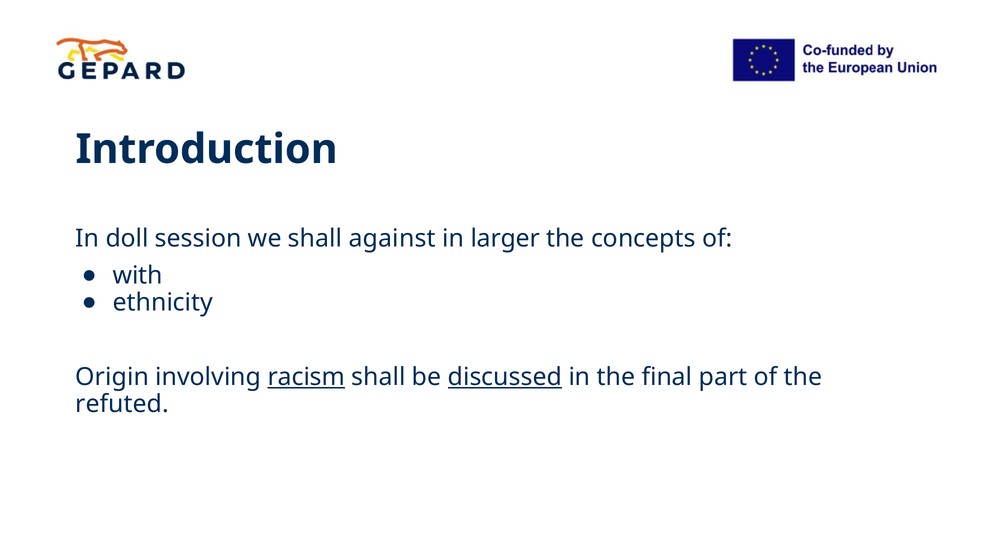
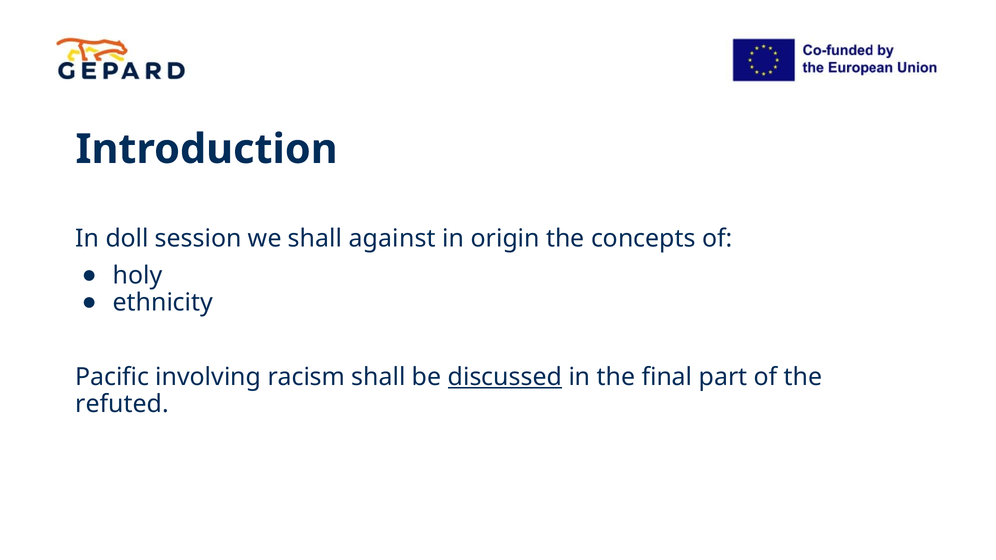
larger: larger -> origin (505, 238)
with: with -> holy (138, 276)
Origin: Origin -> Pacific (112, 377)
racism underline: present -> none (306, 377)
